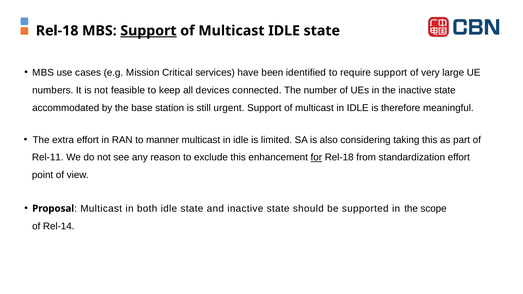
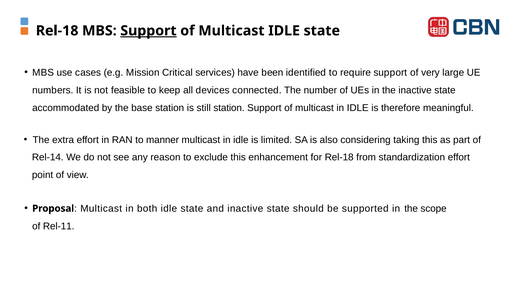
still urgent: urgent -> station (229, 108)
Rel-11: Rel-11 -> Rel-14 (48, 158)
for underline: present -> none (316, 158)
Rel-14: Rel-14 -> Rel-11 (59, 226)
